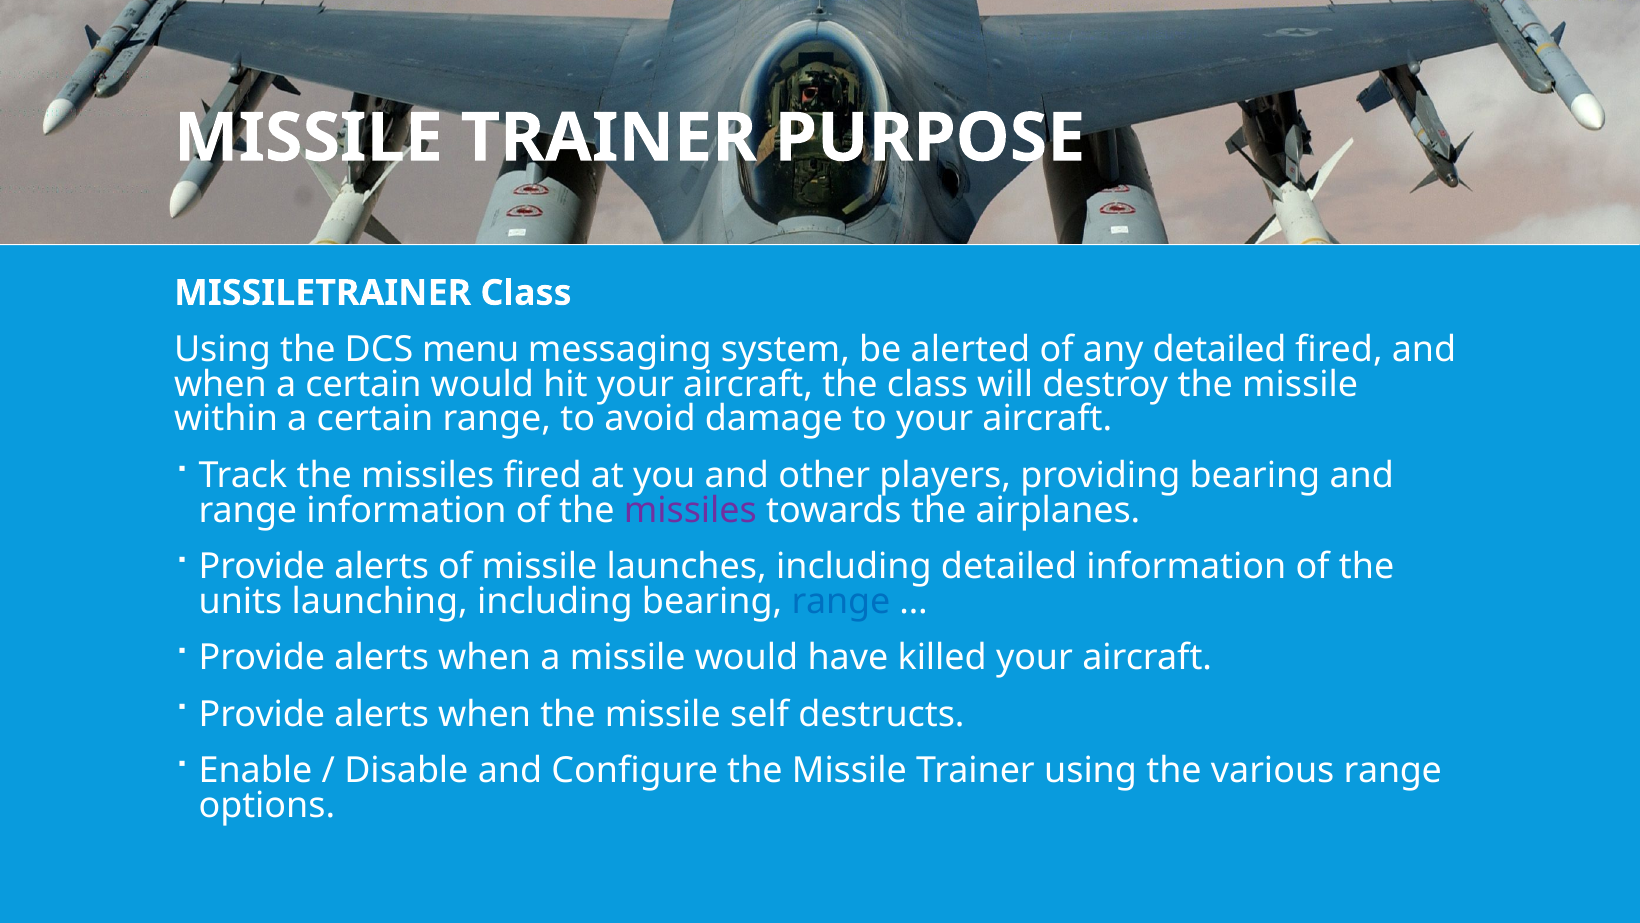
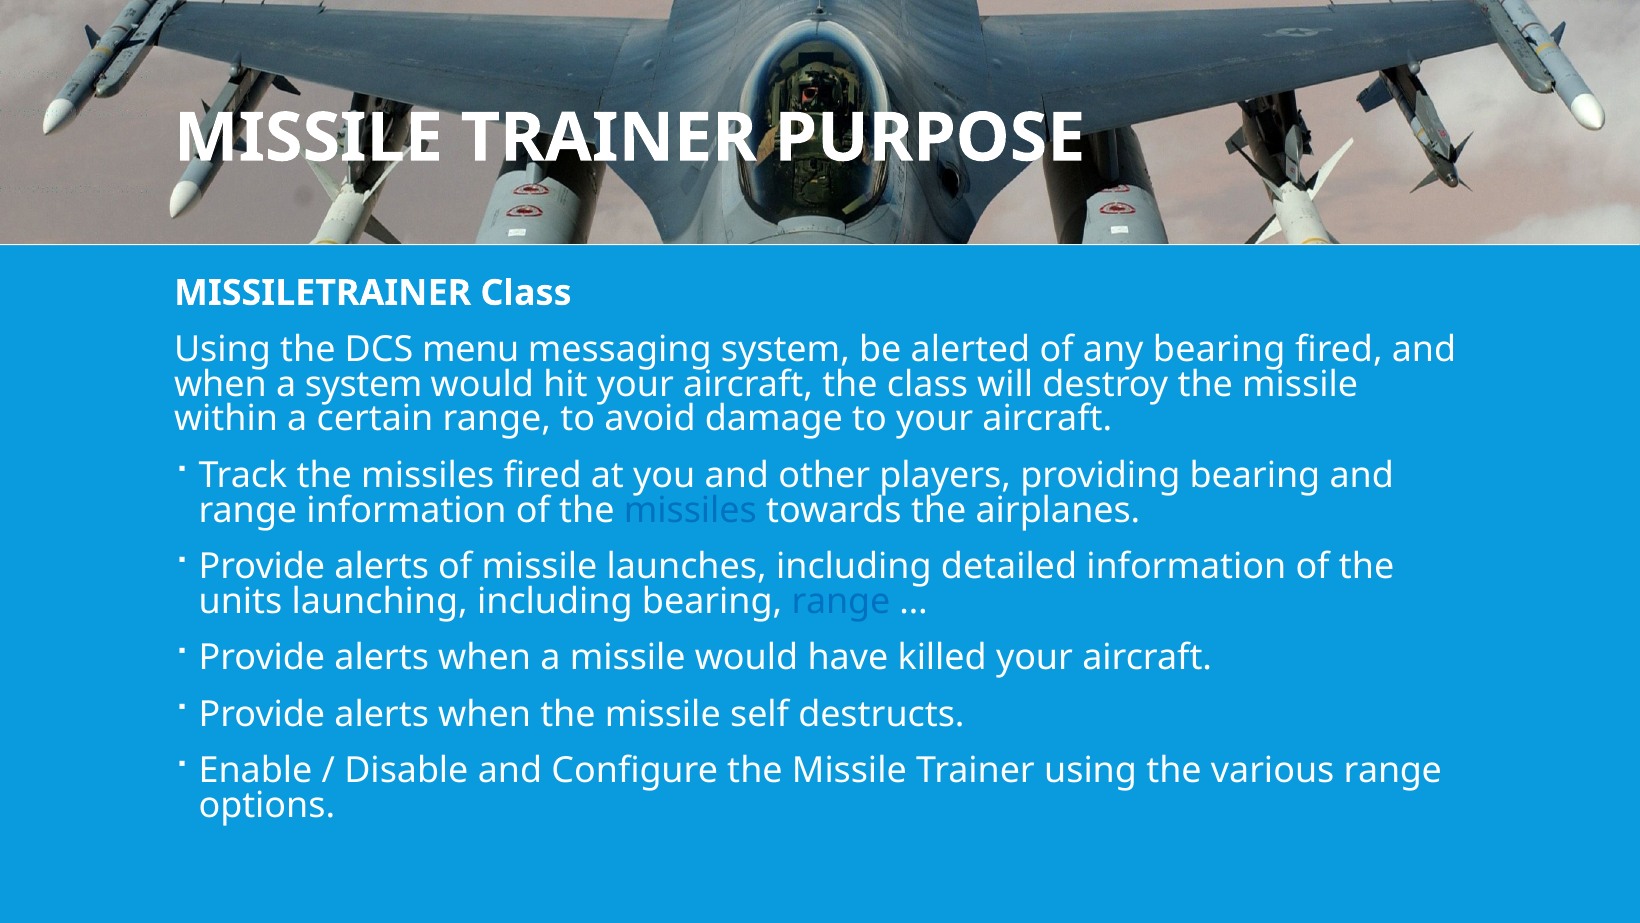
any detailed: detailed -> bearing (1219, 349)
when a certain: certain -> system (364, 384)
missiles colour: purple -> blue (690, 510)
